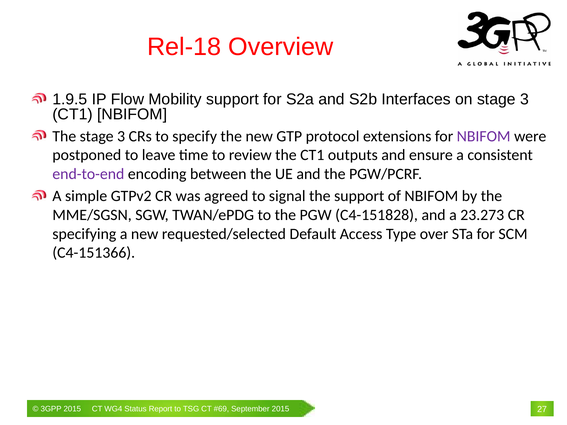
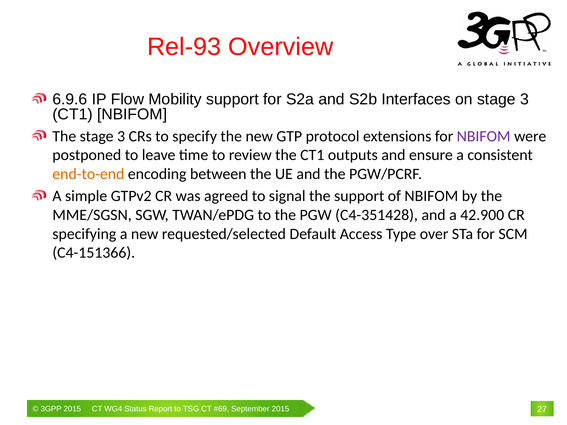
Rel-18: Rel-18 -> Rel-93 (184, 47)
1.9.5: 1.9.5 -> 6.9.6 (70, 99)
end-to-end colour: purple -> orange (88, 174)
C4-151828: C4-151828 -> C4-351428 (377, 215)
23.273: 23.273 -> 42.900 (482, 215)
